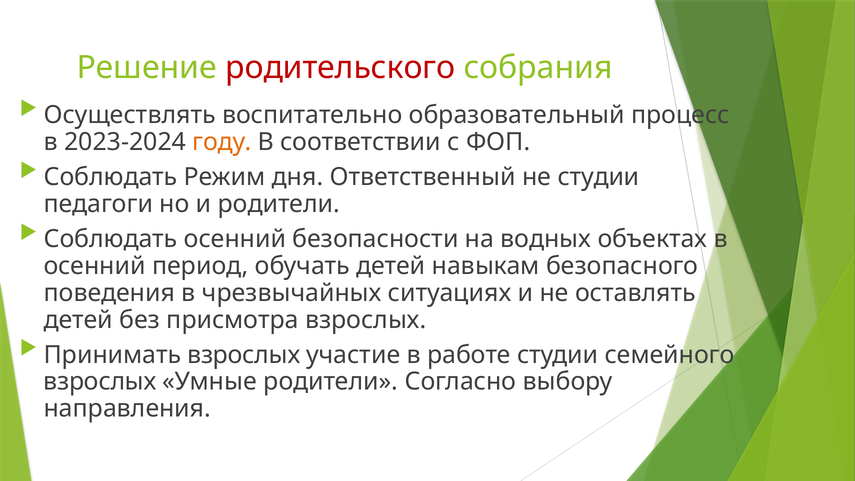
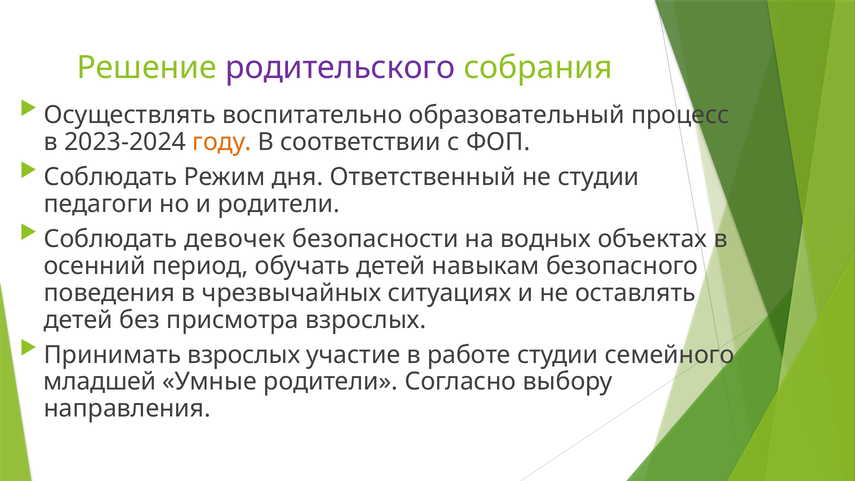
родительского colour: red -> purple (340, 67)
Соблюдать осенний: осенний -> девочек (235, 239)
взрослых: взрослых -> младшей (100, 382)
